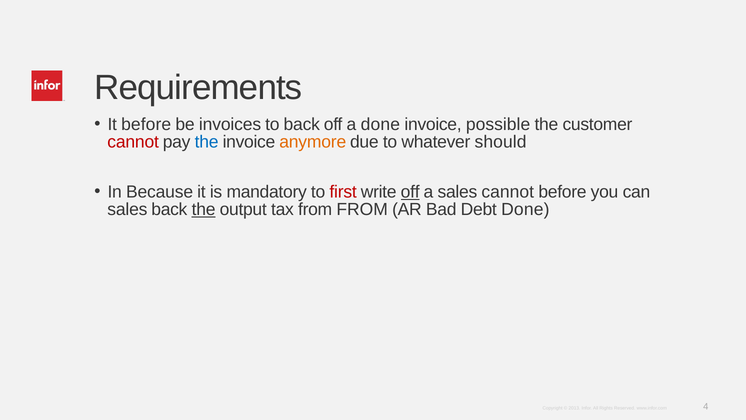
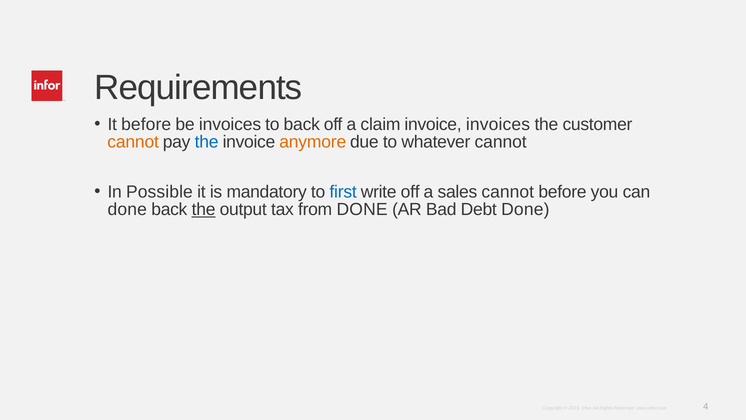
a done: done -> claim (381, 124)
invoice possible: possible -> invoices (498, 124)
cannot colour: red -> orange (133, 142)
whatever should: should -> cannot (501, 142)
Because: Because -> Possible (159, 192)
first colour: red -> blue (343, 192)
off underline: present -> none (410, 192)
sales: sales -> done (127, 209)
from FROM: FROM -> DONE (362, 209)
